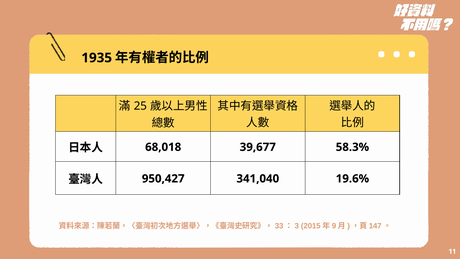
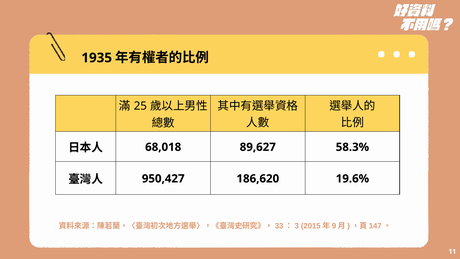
39,677: 39,677 -> 89,627 (258, 147)
341,040: 341,040 -> 186,620 (258, 178)
